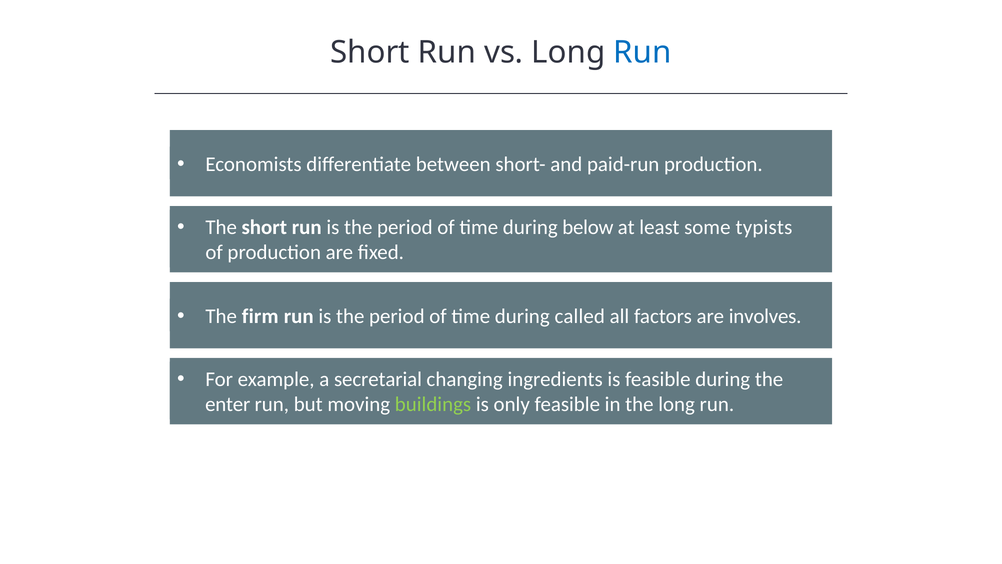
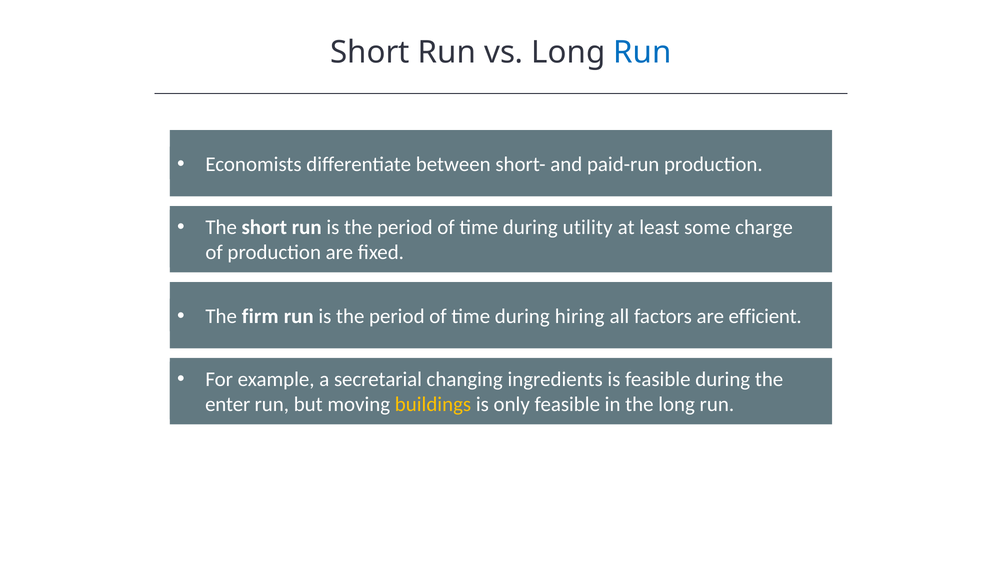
below: below -> utility (588, 227)
typists: typists -> charge (764, 227)
called: called -> hiring (580, 316)
involves: involves -> efficient (765, 316)
buildings colour: light green -> yellow (433, 404)
